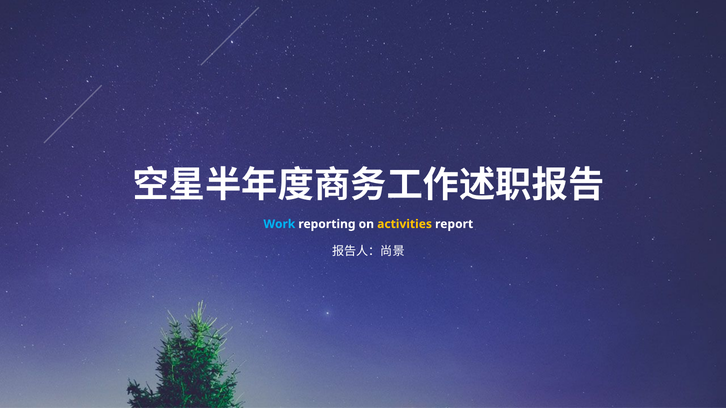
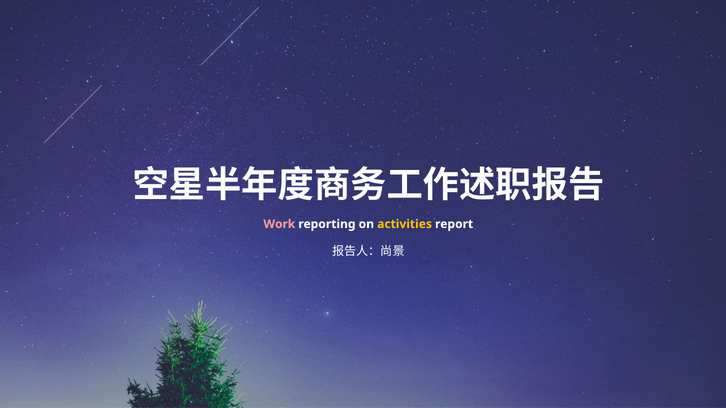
Work colour: light blue -> pink (279, 224)
